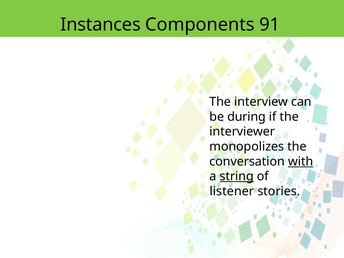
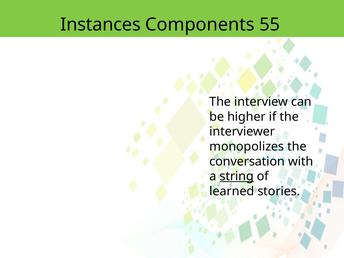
91: 91 -> 55 (270, 25)
during: during -> higher (246, 117)
with underline: present -> none (301, 161)
listener: listener -> learned (232, 191)
